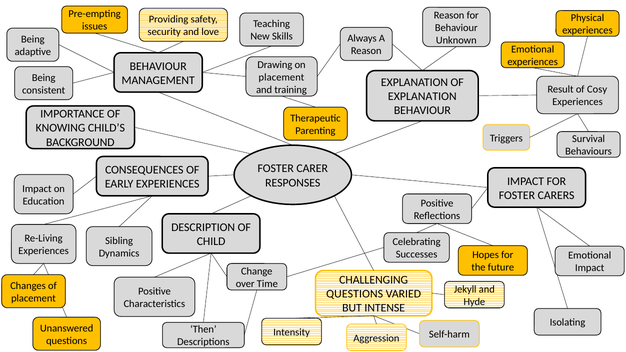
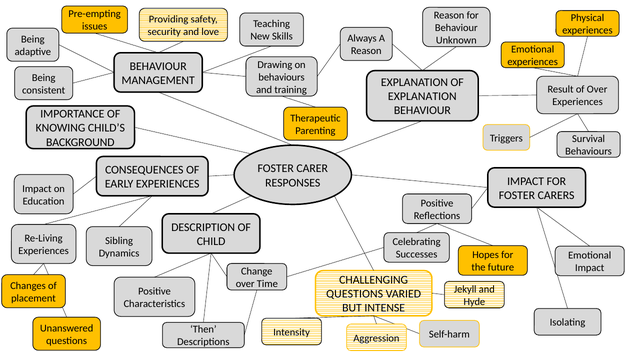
placement: placement -> behaviours (282, 77)
of Cosy: Cosy -> Over (597, 89)
